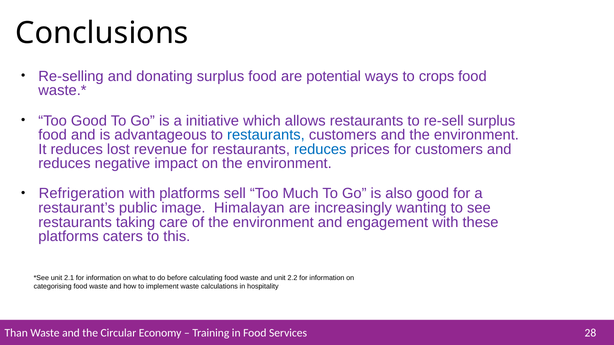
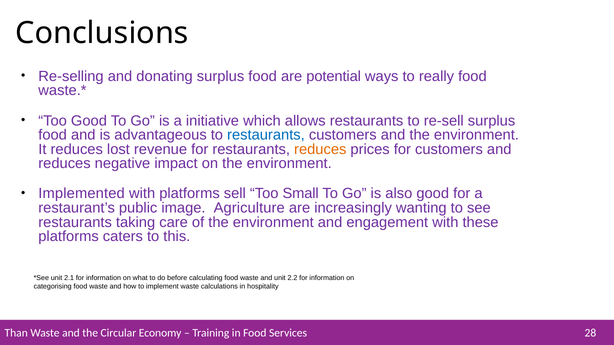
crops: crops -> really (436, 76)
reduces colour: blue -> orange (320, 149)
Refrigeration: Refrigeration -> Implemented (82, 194)
Much: Much -> Small (301, 194)
Himalayan: Himalayan -> Agriculture (249, 208)
